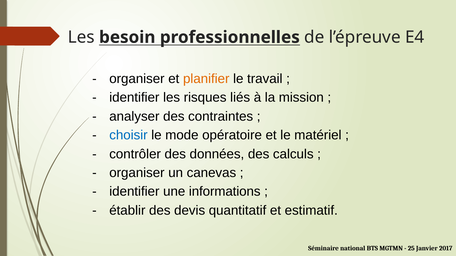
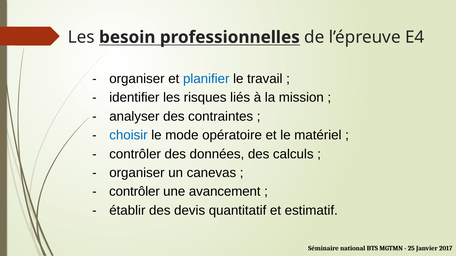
planifier colour: orange -> blue (206, 79)
identifier: identifier -> contrôler (134, 192)
informations: informations -> avancement (225, 192)
